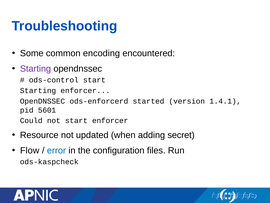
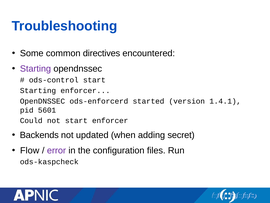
encoding: encoding -> directives (102, 53)
Resource: Resource -> Backends (39, 135)
error colour: blue -> purple (56, 150)
